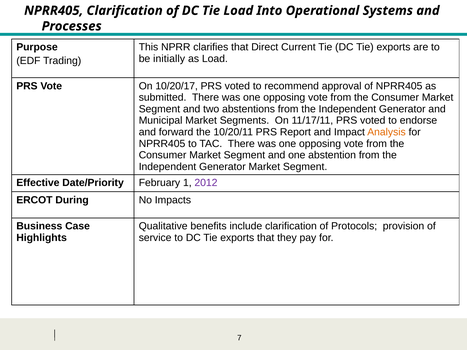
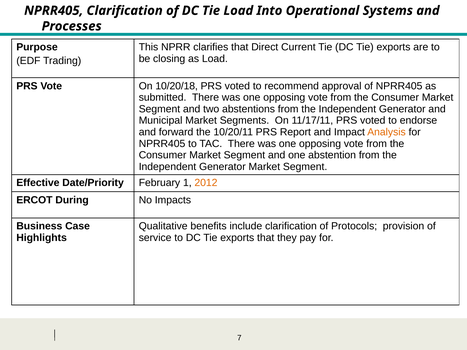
initially: initially -> closing (169, 59)
10/20/17: 10/20/17 -> 10/20/18 (177, 86)
2012 colour: purple -> orange (206, 183)
